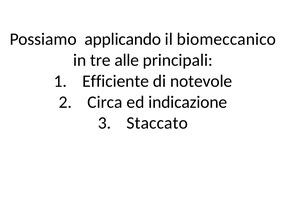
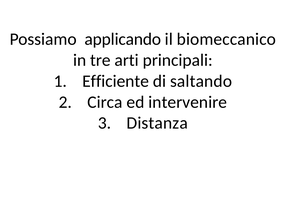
alle: alle -> arti (127, 60)
notevole: notevole -> saltando (201, 81)
indicazione: indicazione -> intervenire (188, 102)
Staccato: Staccato -> Distanza (157, 123)
